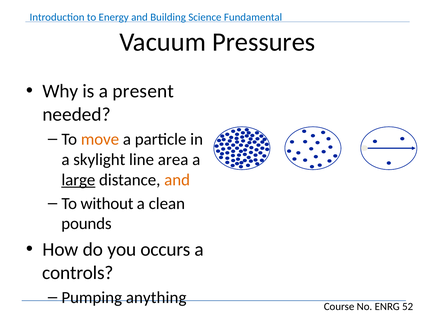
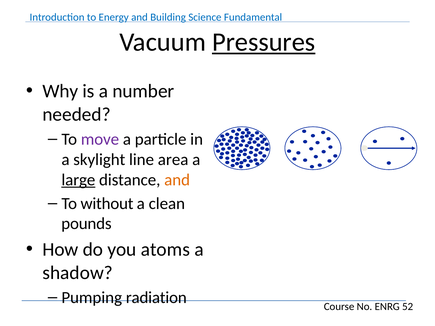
Pressures underline: none -> present (264, 42)
present: present -> number (143, 91)
move colour: orange -> purple (100, 139)
occurs: occurs -> atoms (165, 250)
controls: controls -> shadow (78, 273)
anything: anything -> radiation (156, 298)
